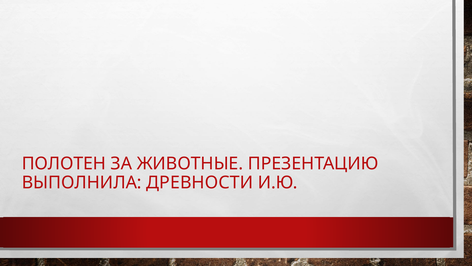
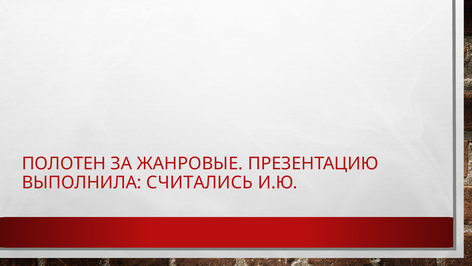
ЖИВОТНЫЕ: ЖИВОТНЫЕ -> ЖАНРОВЫЕ (190, 163)
ДРЕВНОСТИ: ДРЕВНОСТИ -> СЧИТАЛИСЬ (200, 182)
